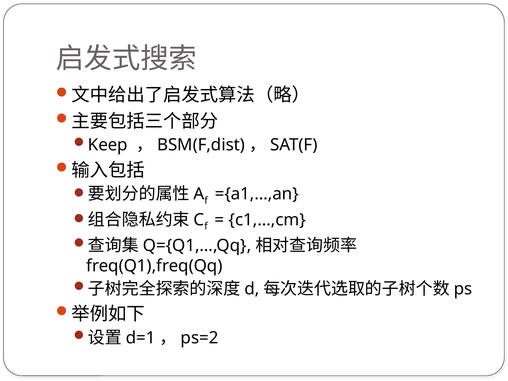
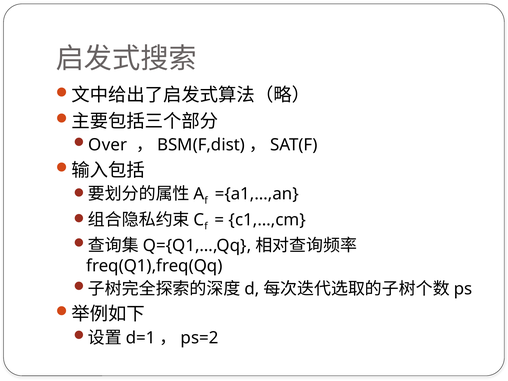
Keep: Keep -> Over (108, 145)
